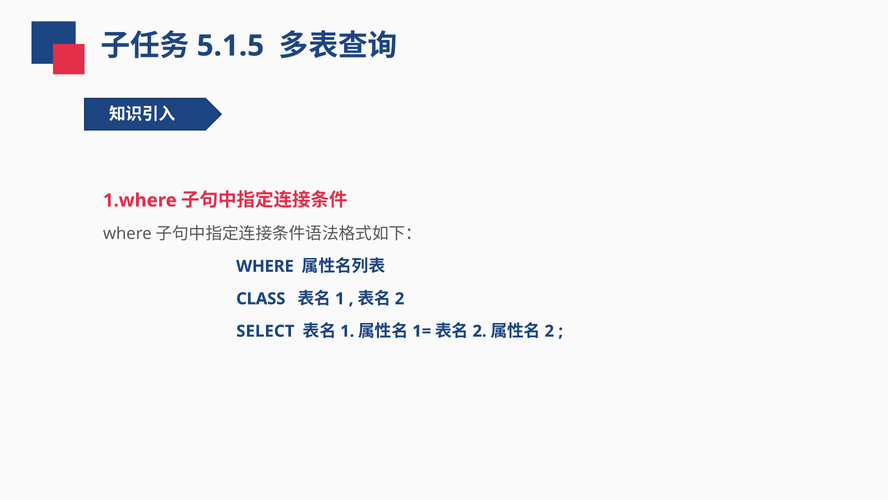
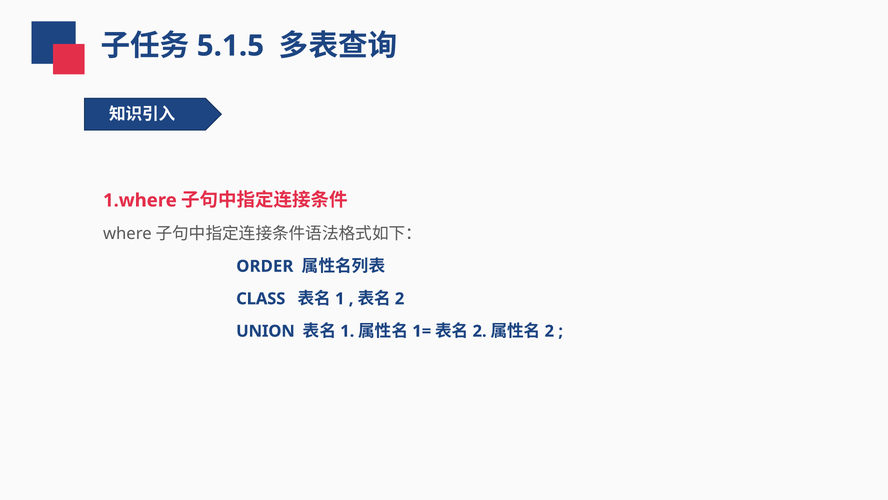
WHERE: WHERE -> ORDER (265, 266)
SELECT: SELECT -> UNION (266, 331)
